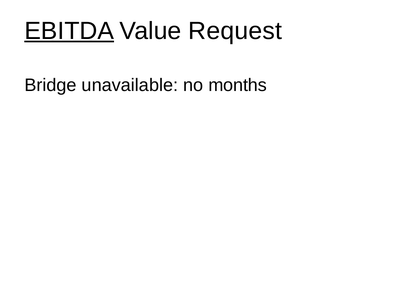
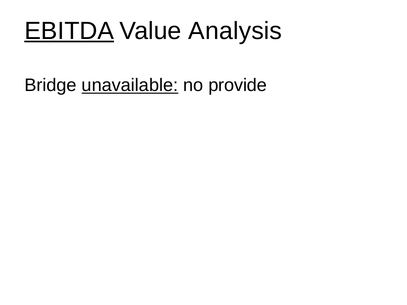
Request: Request -> Analysis (235, 31)
unavailable underline: none -> present (130, 85)
months: months -> provide (238, 85)
